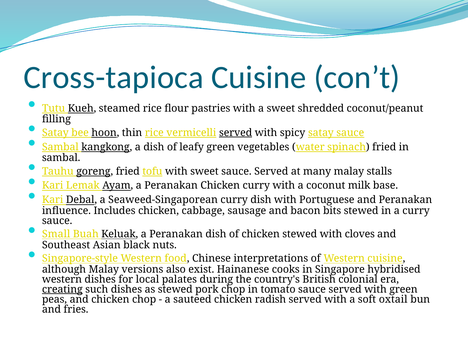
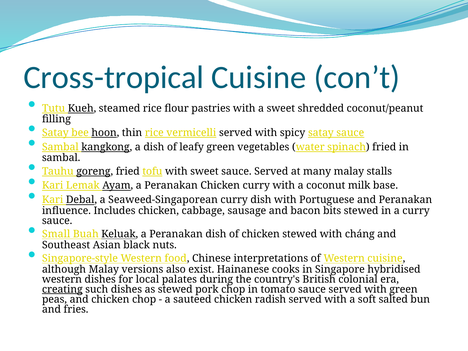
Cross-tapioca: Cross-tapioca -> Cross-tropical (114, 77)
served underline: present -> none (236, 133)
cloves: cloves -> cháng (360, 234)
oxtail: oxtail -> salted (393, 299)
